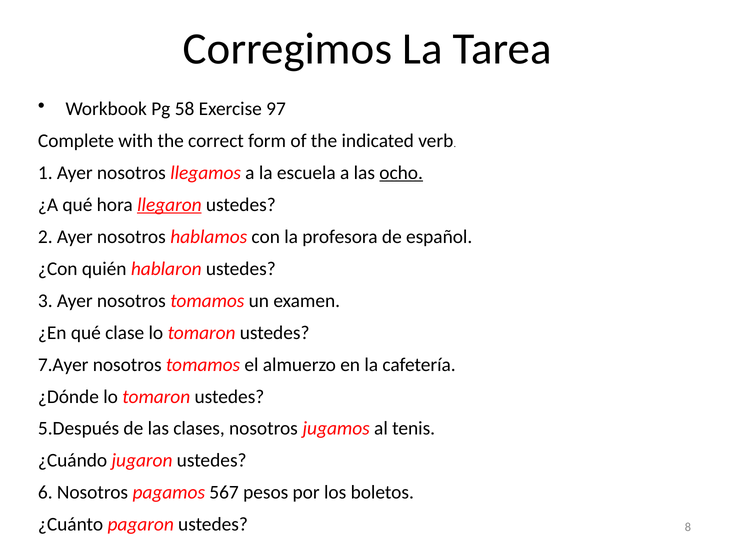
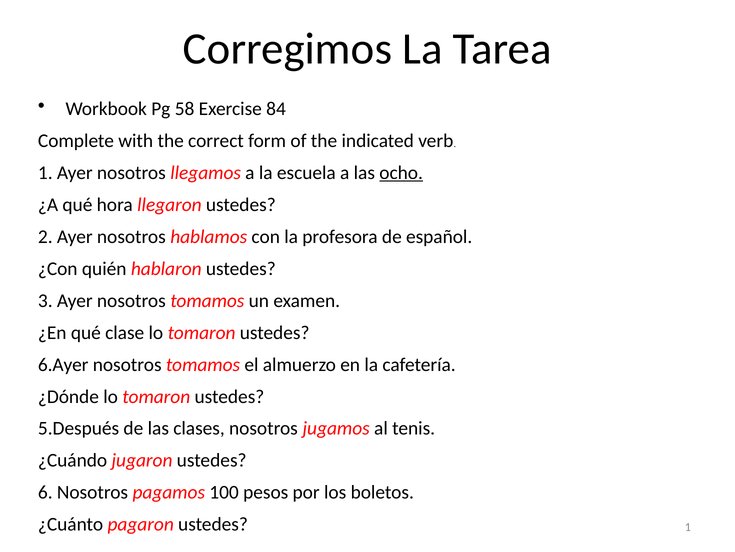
97: 97 -> 84 (276, 109)
llegaron underline: present -> none (169, 204)
7.Ayer: 7.Ayer -> 6.Ayer (63, 364)
567: 567 -> 100 (224, 492)
ustedes 8: 8 -> 1 (688, 526)
